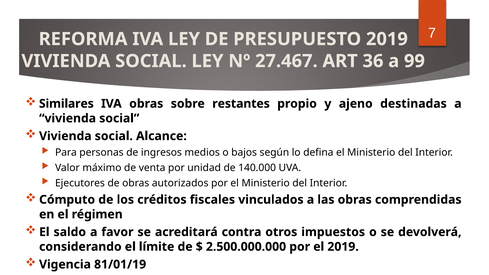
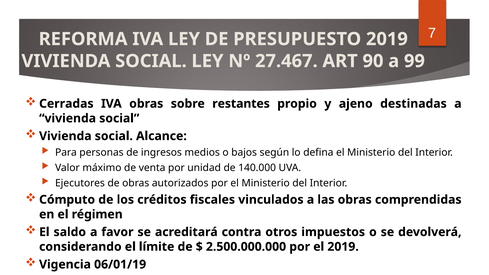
36: 36 -> 90 (373, 61)
Similares: Similares -> Cerradas (66, 104)
81/01/19: 81/01/19 -> 06/01/19 (120, 264)
